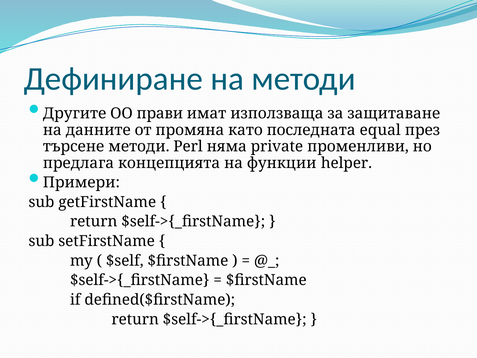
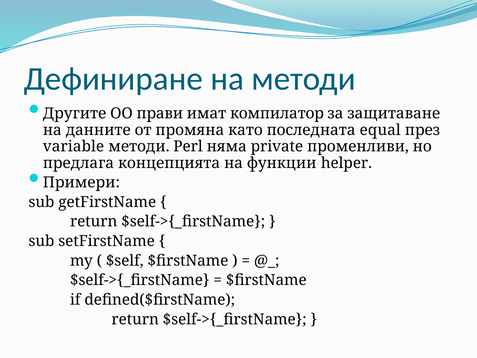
използваща: използваща -> компилатор (277, 114)
търсене: търсене -> variable (73, 146)
